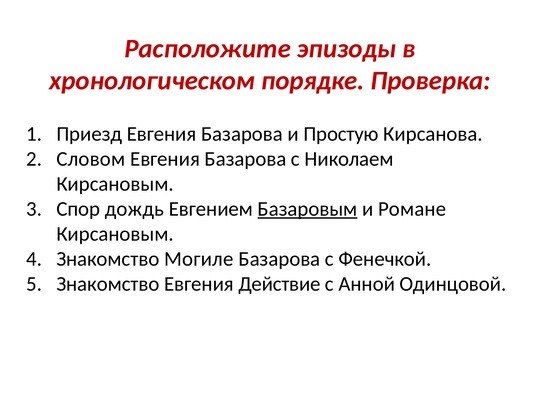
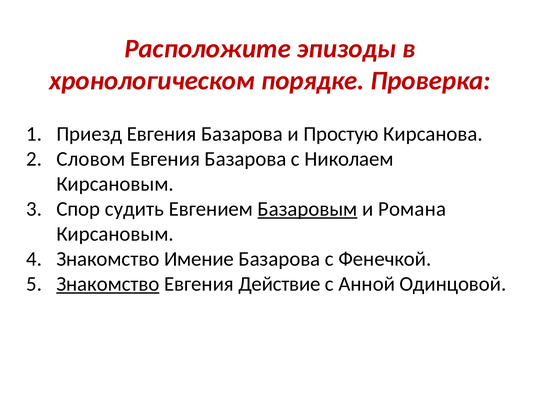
дождь: дождь -> судить (134, 209)
Романе: Романе -> Романа (412, 209)
Могиле: Могиле -> Имение (199, 259)
Знакомство underline: none -> present (108, 284)
